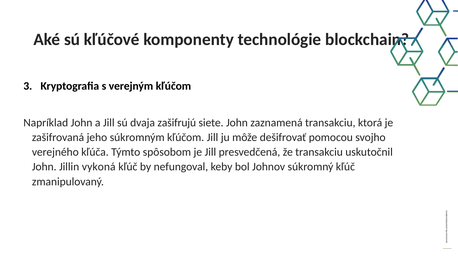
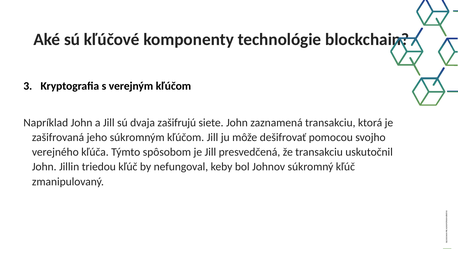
vykoná: vykoná -> triedou (99, 167)
